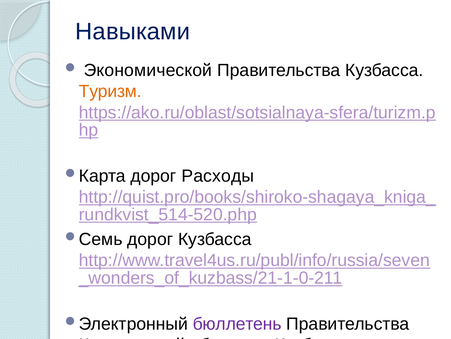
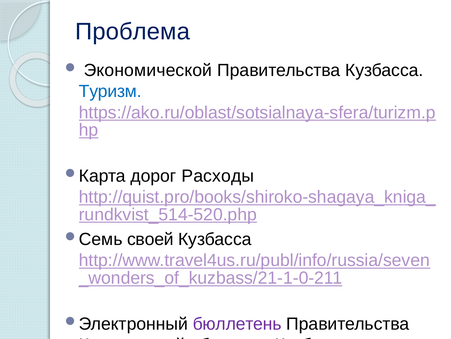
Навыками: Навыками -> Проблема (133, 32)
Туризм colour: orange -> blue (110, 91)
дорог: дорог -> своей (150, 239)
